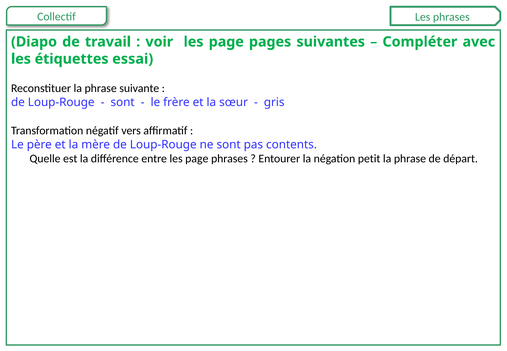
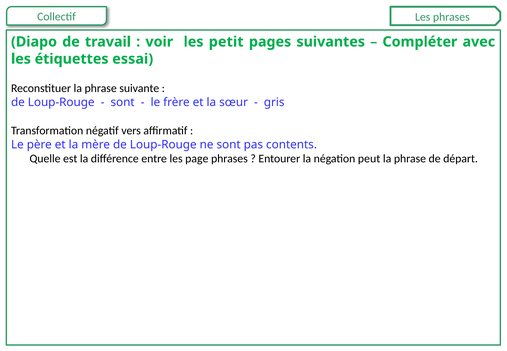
voir les page: page -> petit (226, 42)
petit: petit -> peut (369, 159)
